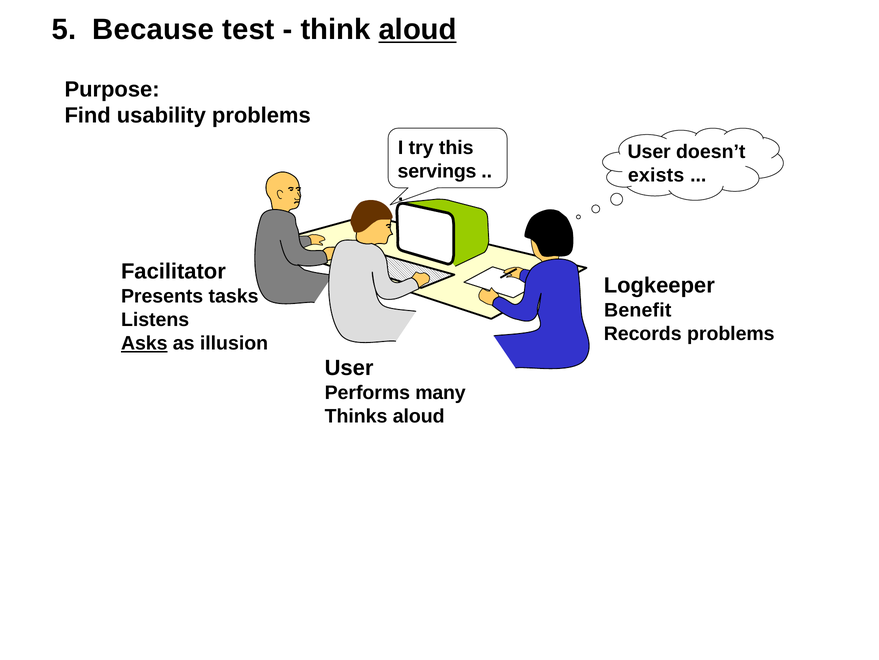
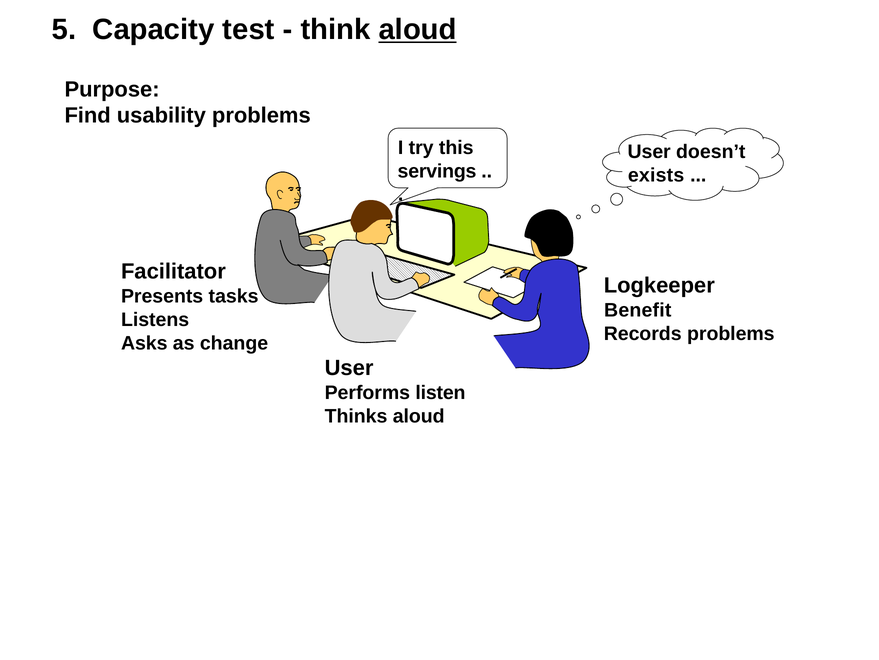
Because: Because -> Capacity (153, 30)
Asks underline: present -> none (144, 343)
illusion: illusion -> change (234, 343)
many: many -> listen (440, 392)
